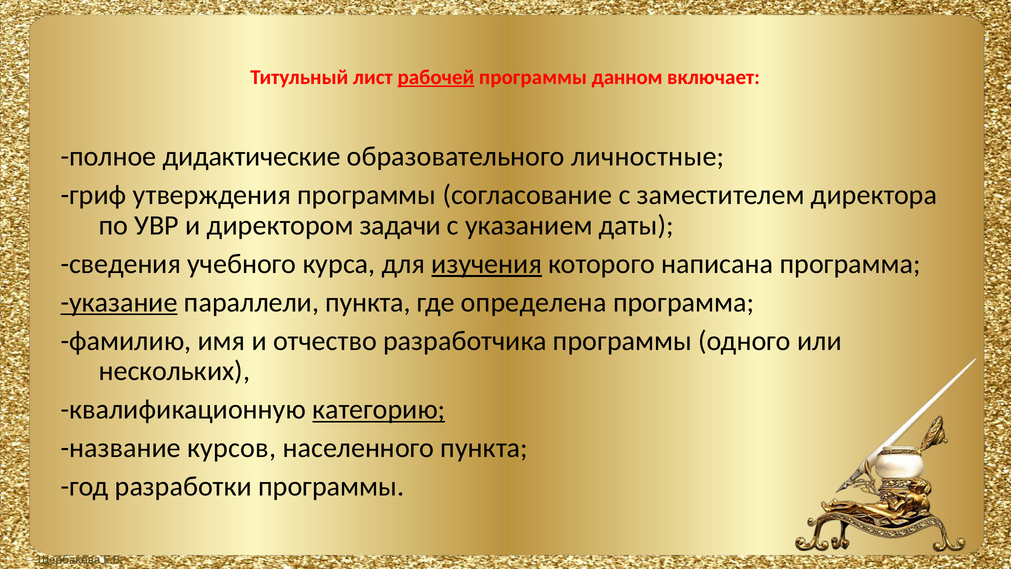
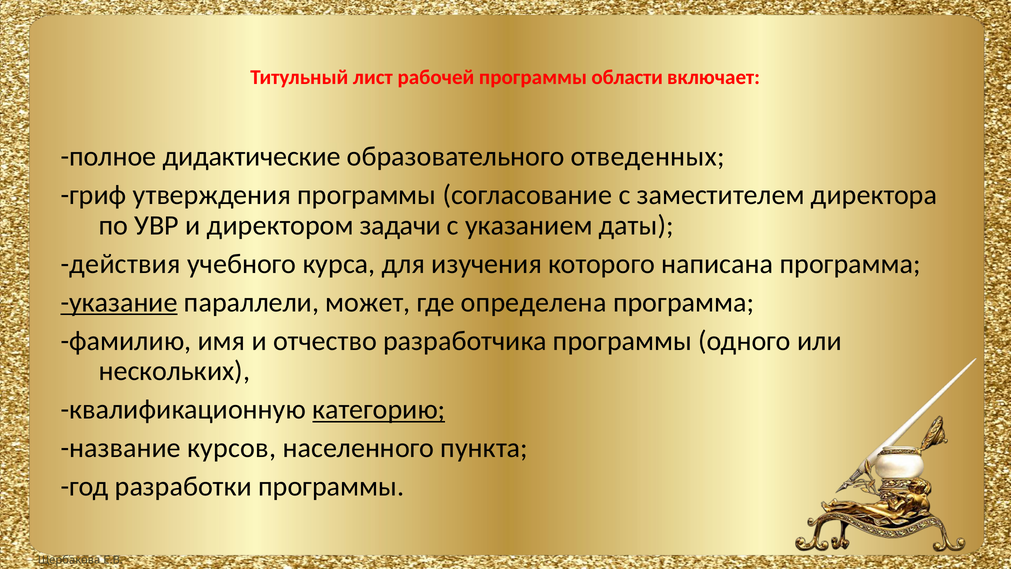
рабочей underline: present -> none (436, 77)
данном: данном -> области (627, 77)
личностные: личностные -> отведенных (648, 157)
сведения: сведения -> действия (121, 264)
изучения underline: present -> none (487, 264)
параллели пункта: пункта -> может (368, 302)
